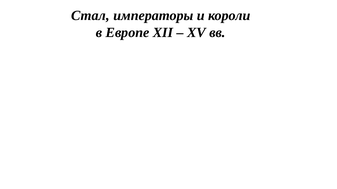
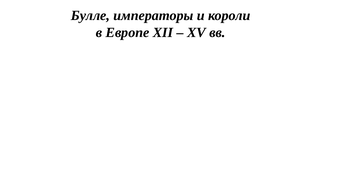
Стал: Стал -> Булле (90, 16)
